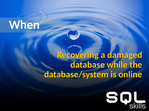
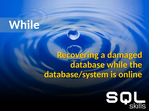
When: When -> While (24, 25)
